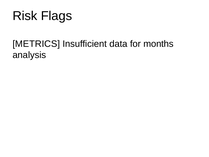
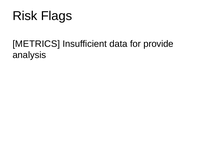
months: months -> provide (158, 44)
